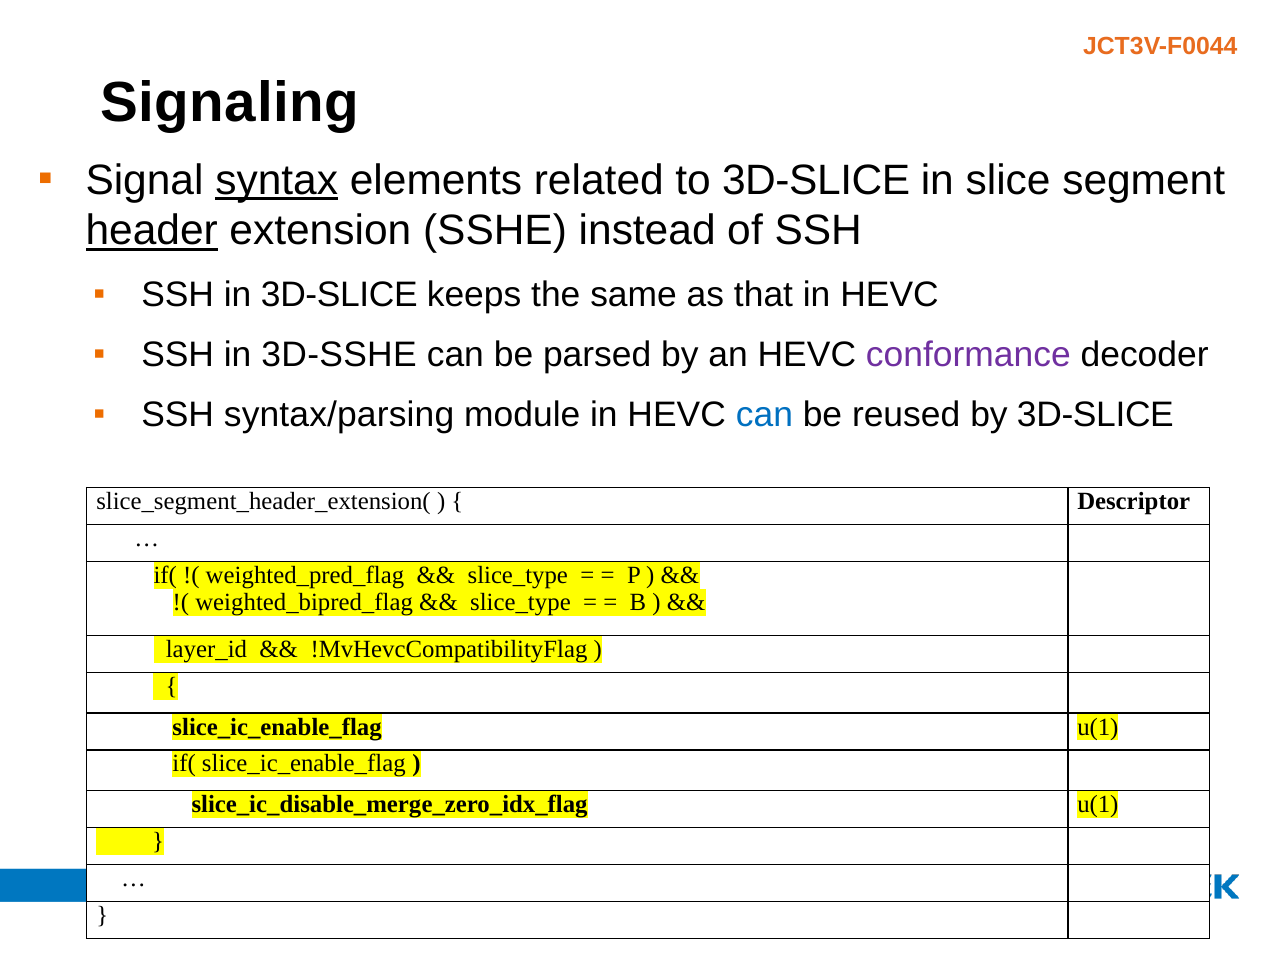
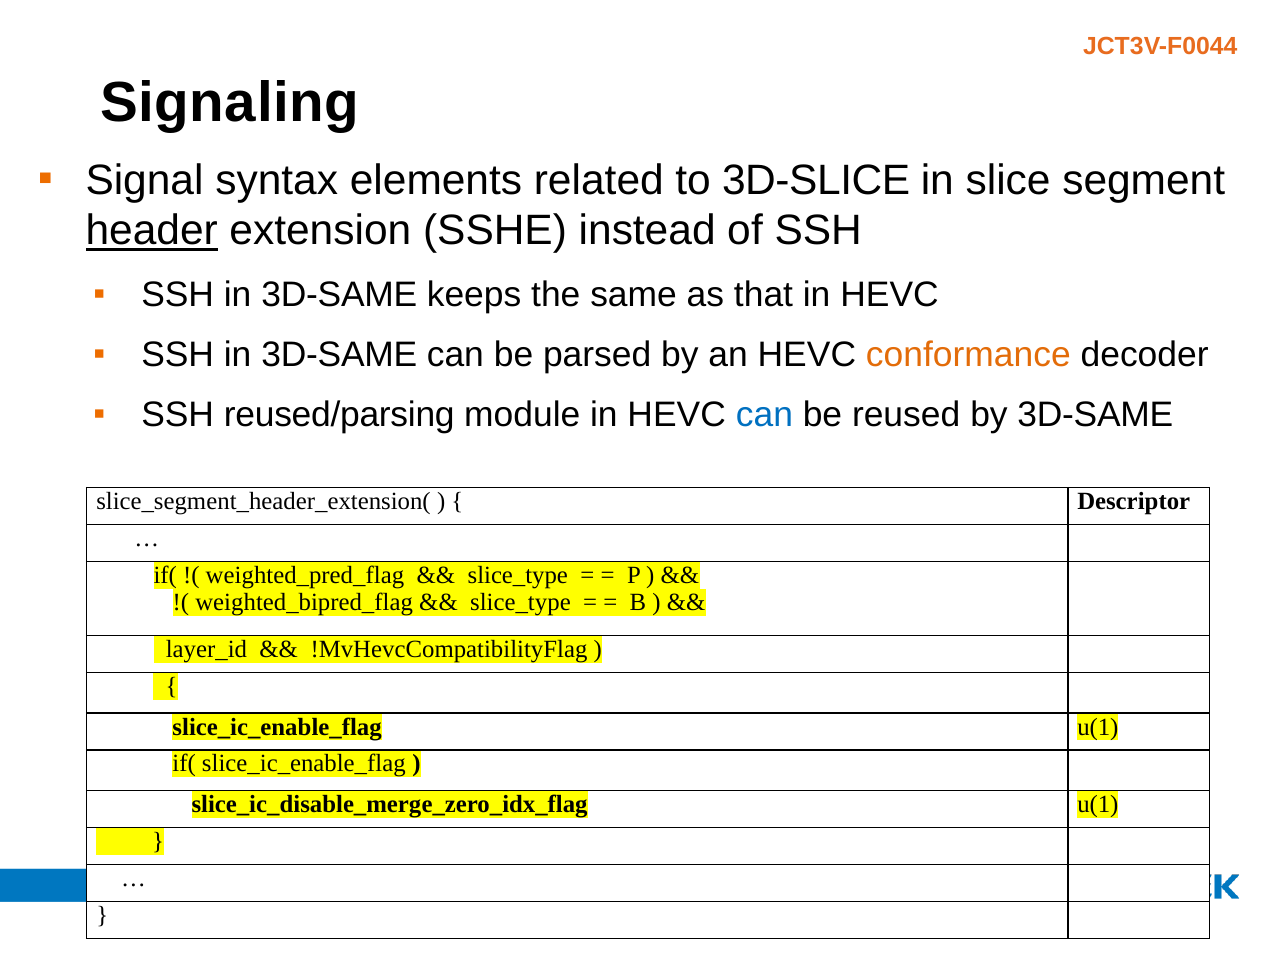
syntax underline: present -> none (277, 180)
3D-SLICE: 3D-SLICE -> 3D-SAME (339, 295)
3D-SSHE: 3D-SSHE -> 3D-SAME (339, 355)
conformance colour: purple -> orange (968, 355)
syntax/parsing: syntax/parsing -> reused/parsing (339, 415)
by 3D-SLICE: 3D-SLICE -> 3D-SAME (1095, 415)
